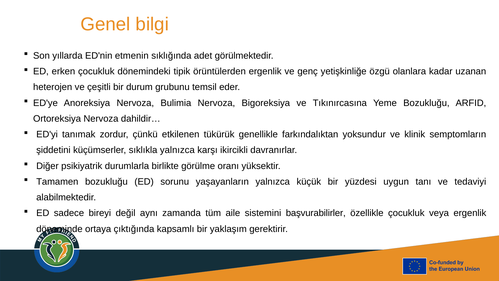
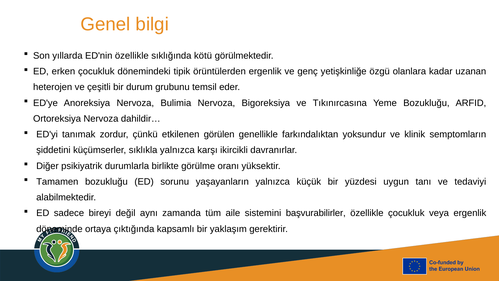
ED'nin etmenin: etmenin -> özellikle (132, 56)
adet: adet -> kötü (203, 56)
tükürük: tükürük -> görülen (219, 134)
